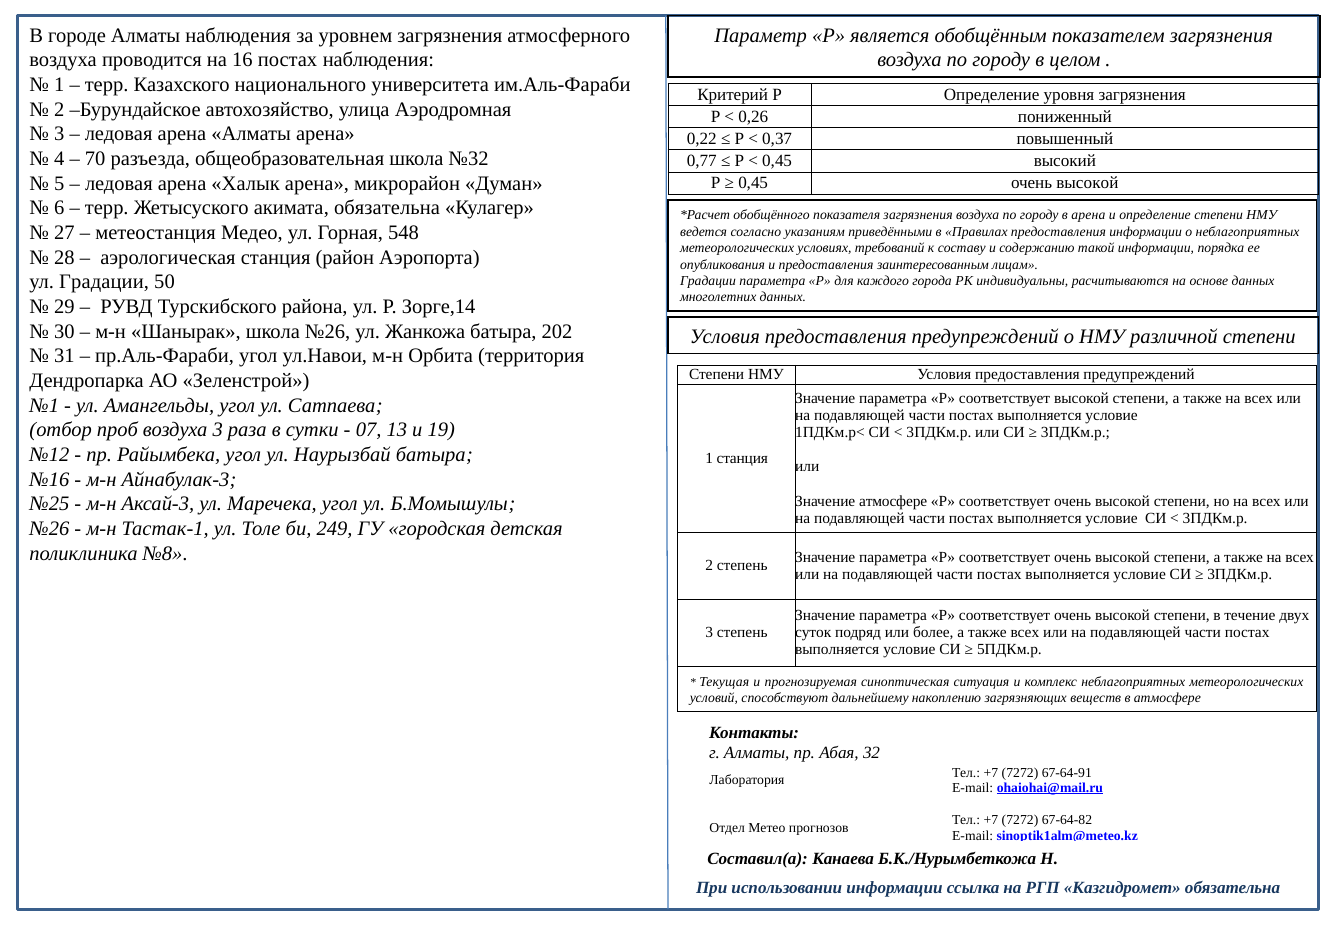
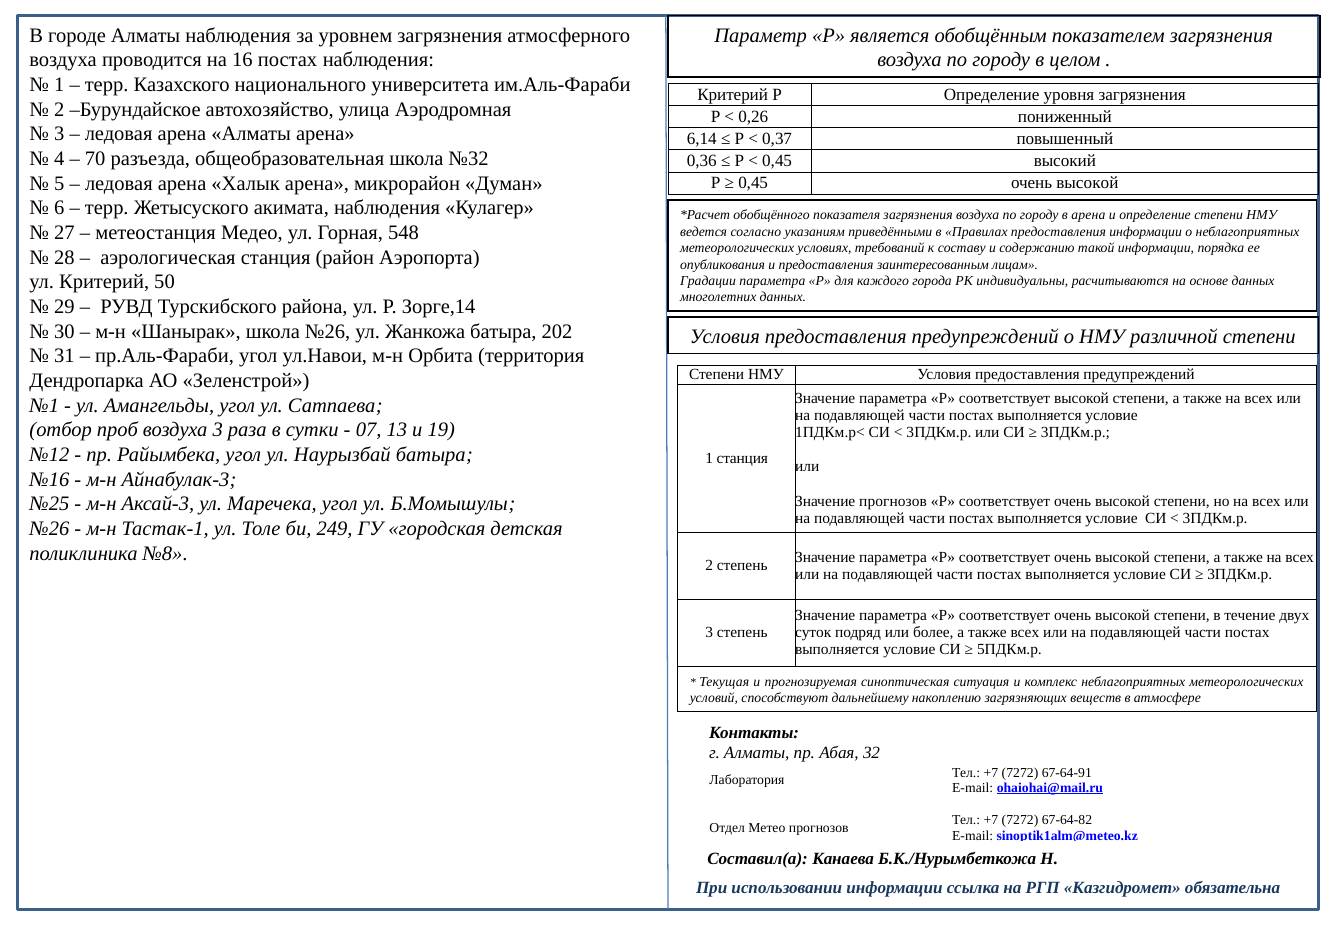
0,22: 0,22 -> 6,14 (702, 139)
0,77: 0,77 -> 0,36 (702, 161)
акимата обязательна: обязательна -> наблюдения (387, 208)
ул Градации: Градации -> Критерий (104, 282)
Значение атмосфере: атмосфере -> прогнозов (893, 501)
